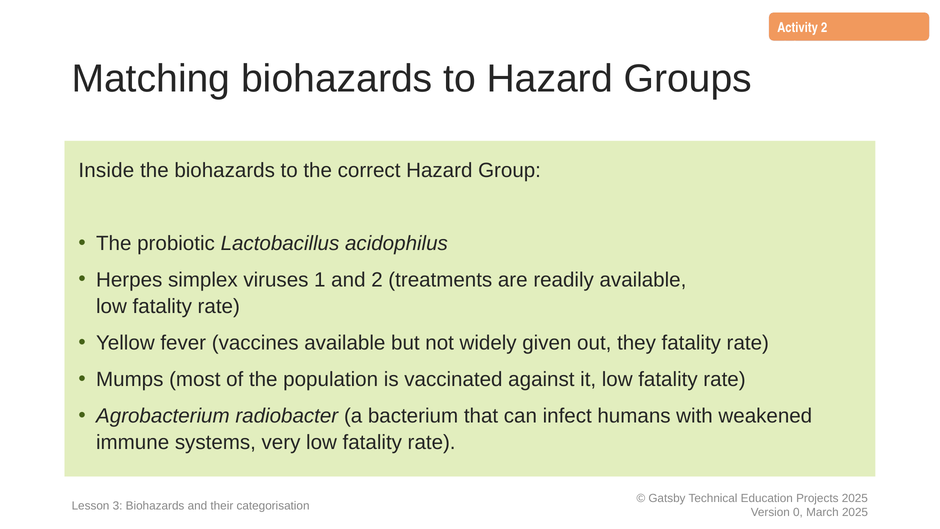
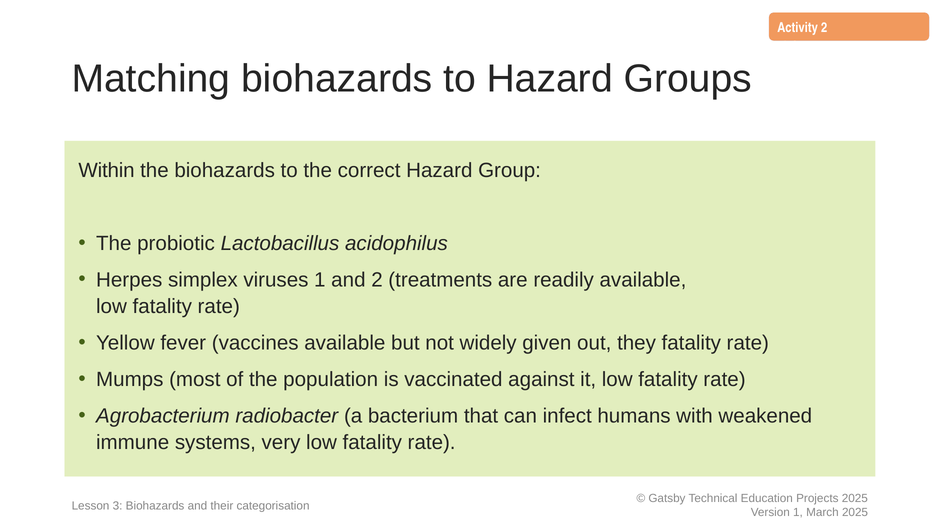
Inside: Inside -> Within (107, 170)
0: 0 -> 1 (798, 512)
